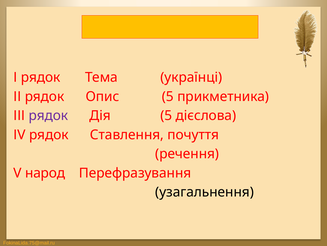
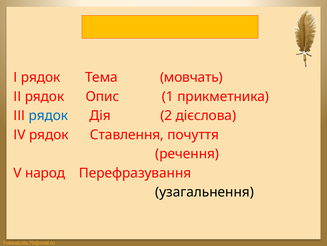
українці: українці -> мовчать (191, 77)
Опис 5: 5 -> 1 (168, 96)
рядок colour: purple -> blue (48, 115)
Дія 5: 5 -> 2 (166, 115)
